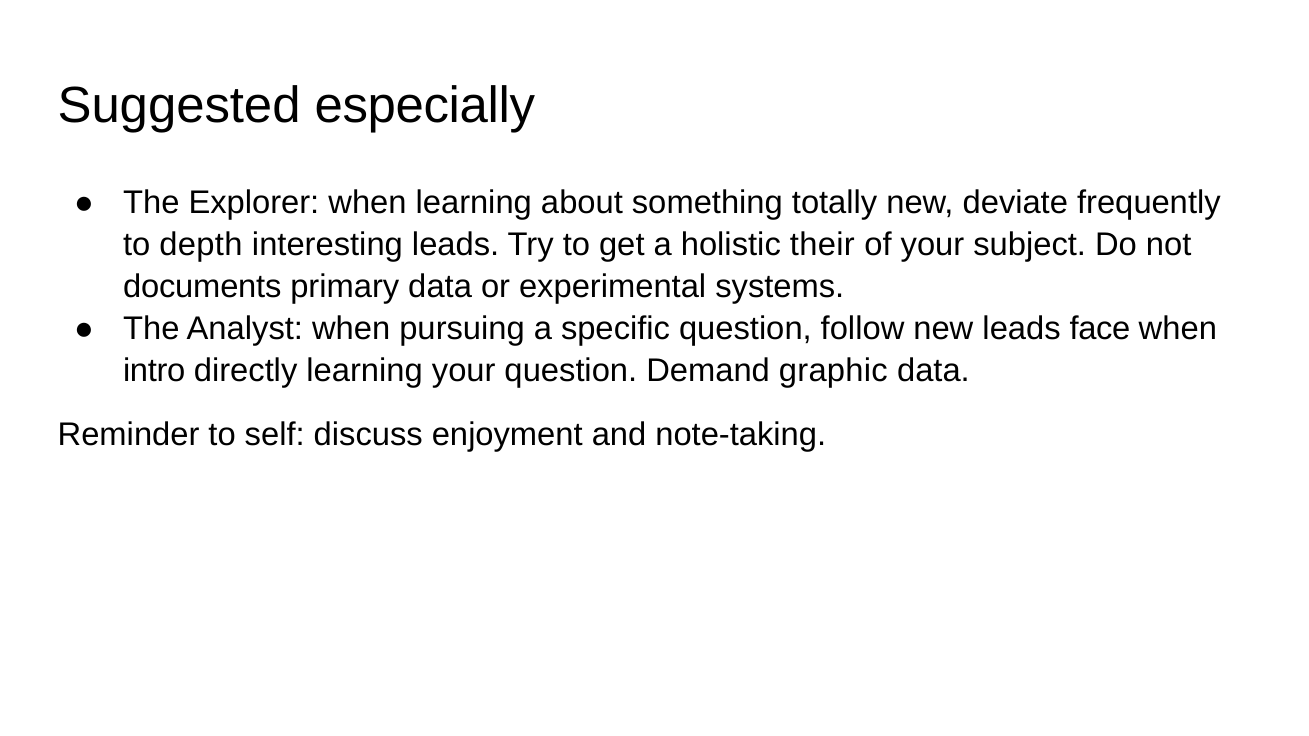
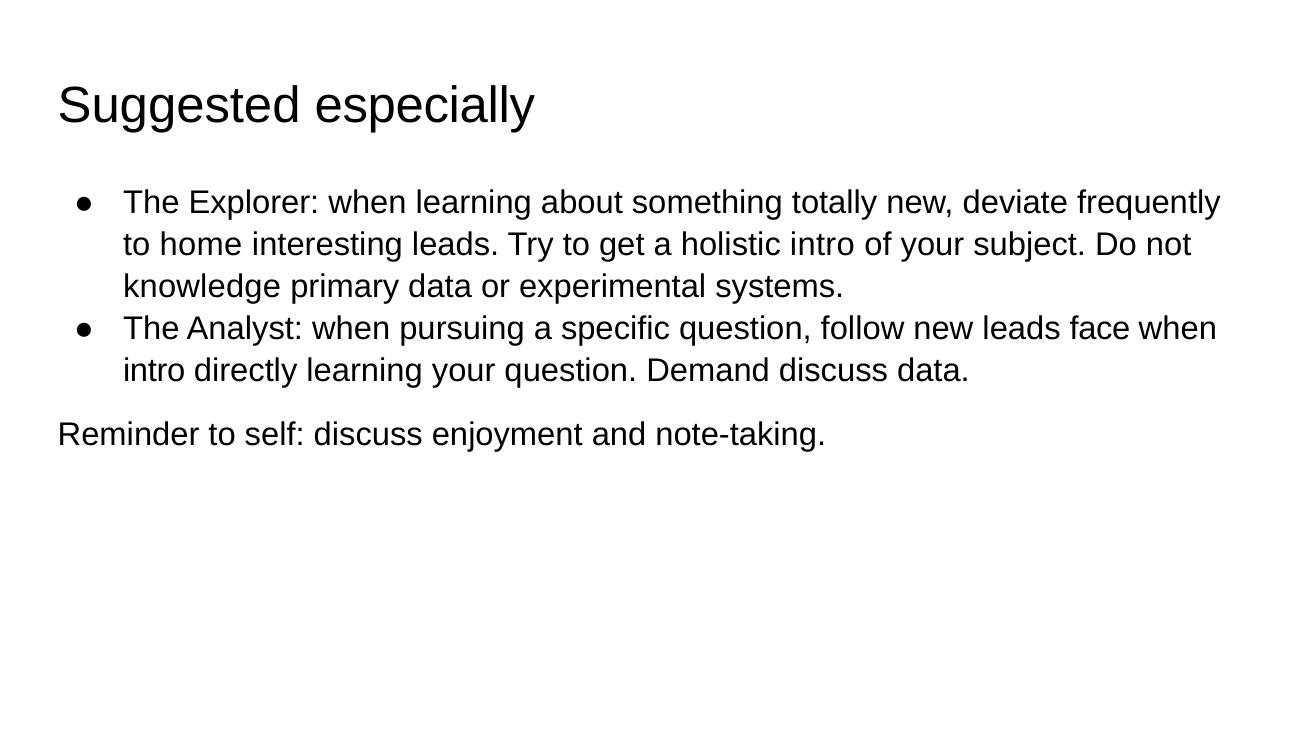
depth: depth -> home (201, 245)
holistic their: their -> intro (822, 245)
documents: documents -> knowledge (202, 287)
Demand graphic: graphic -> discuss (833, 371)
